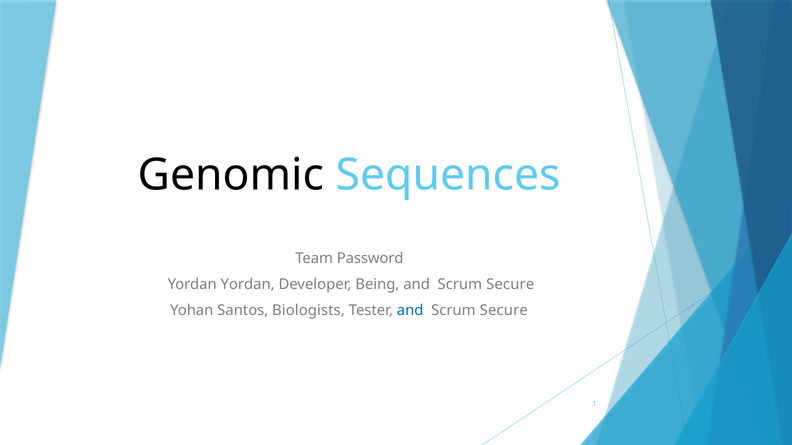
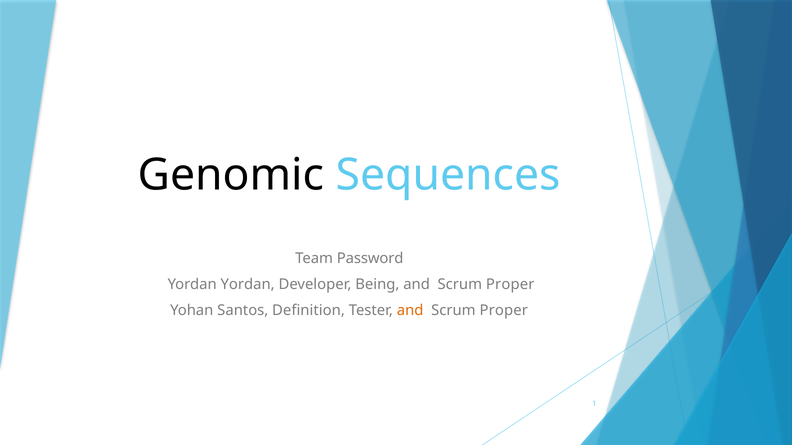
Secure: Secure -> Proper (510, 285)
Biologists: Biologists -> Definition (308, 311)
and colour: blue -> orange (410, 311)
Secure: Secure -> Proper (504, 311)
